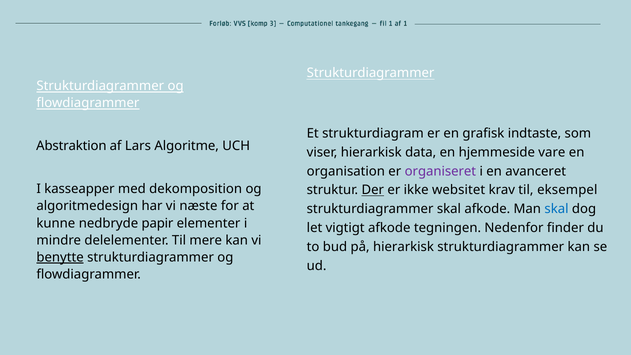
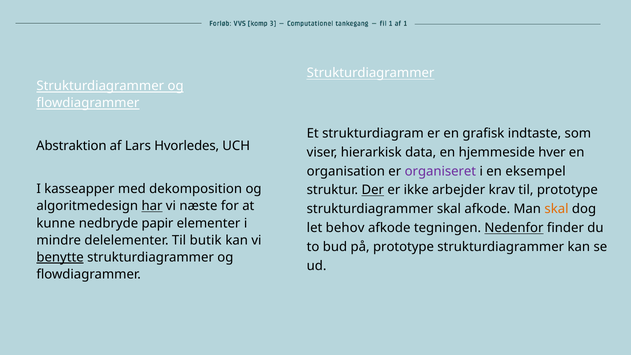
Algoritme: Algoritme -> Hvorledes (187, 146)
vare: vare -> hver (552, 152)
avanceret: avanceret -> eksempel (536, 171)
websitet: websitet -> arbejder (459, 190)
til eksempel: eksempel -> prototype (567, 190)
har underline: none -> present (152, 206)
skal colour: blue -> orange (557, 209)
vigtigt: vigtigt -> behov (345, 228)
Nedenfor underline: none -> present (514, 228)
mere: mere -> butik (206, 240)
på hierarkisk: hierarkisk -> prototype (403, 247)
